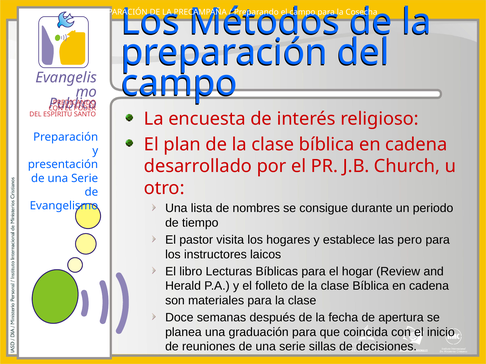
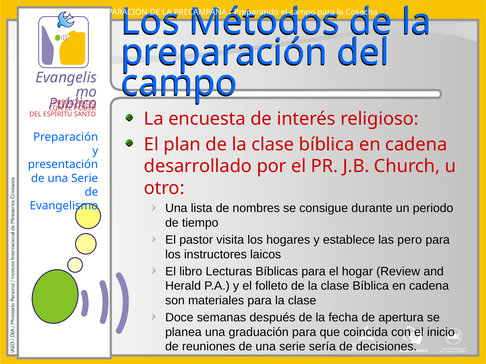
sillas: sillas -> sería (322, 347)
